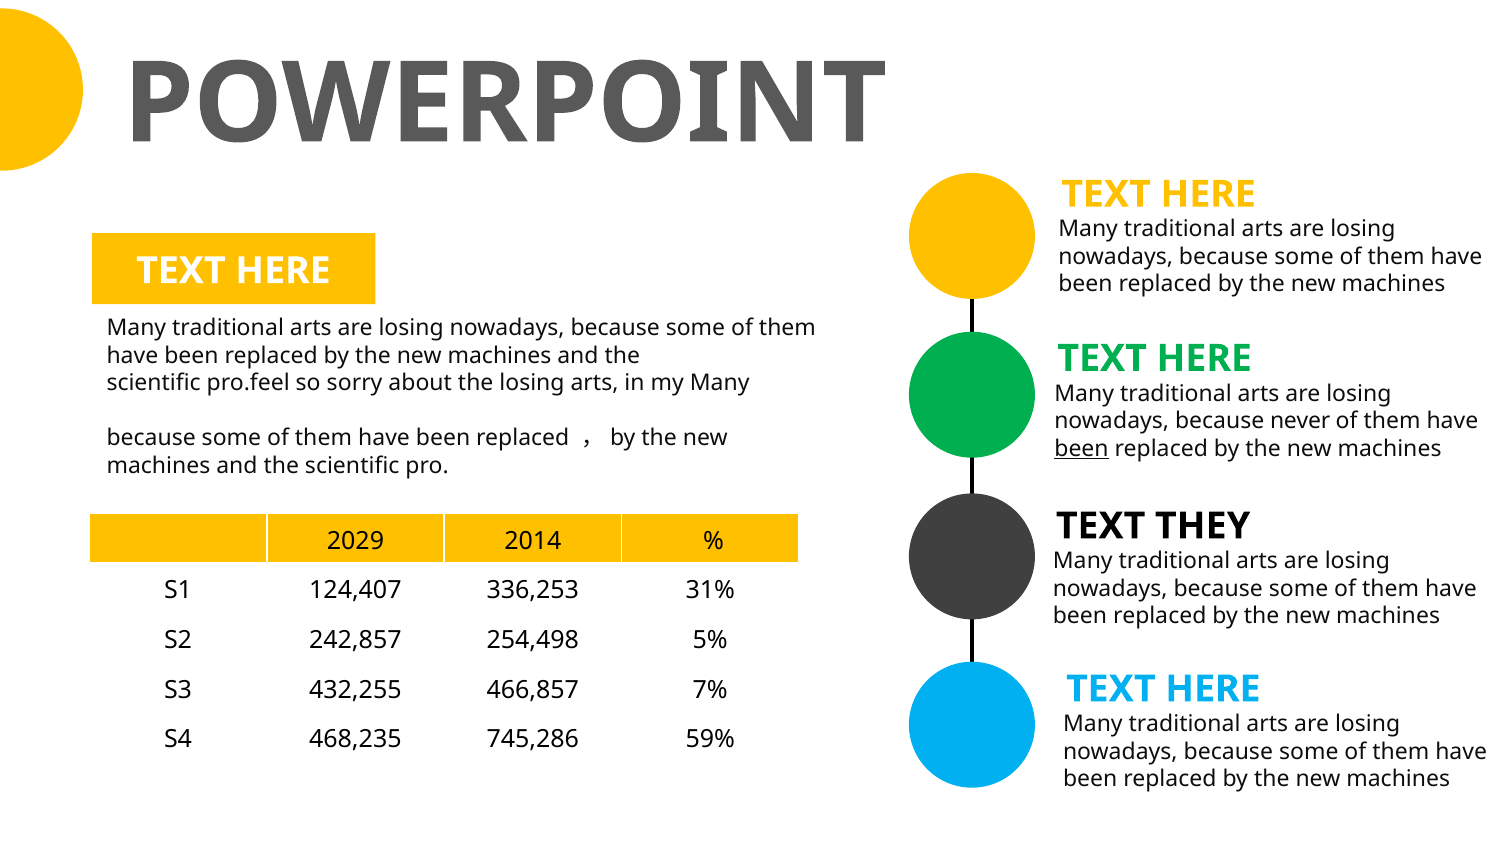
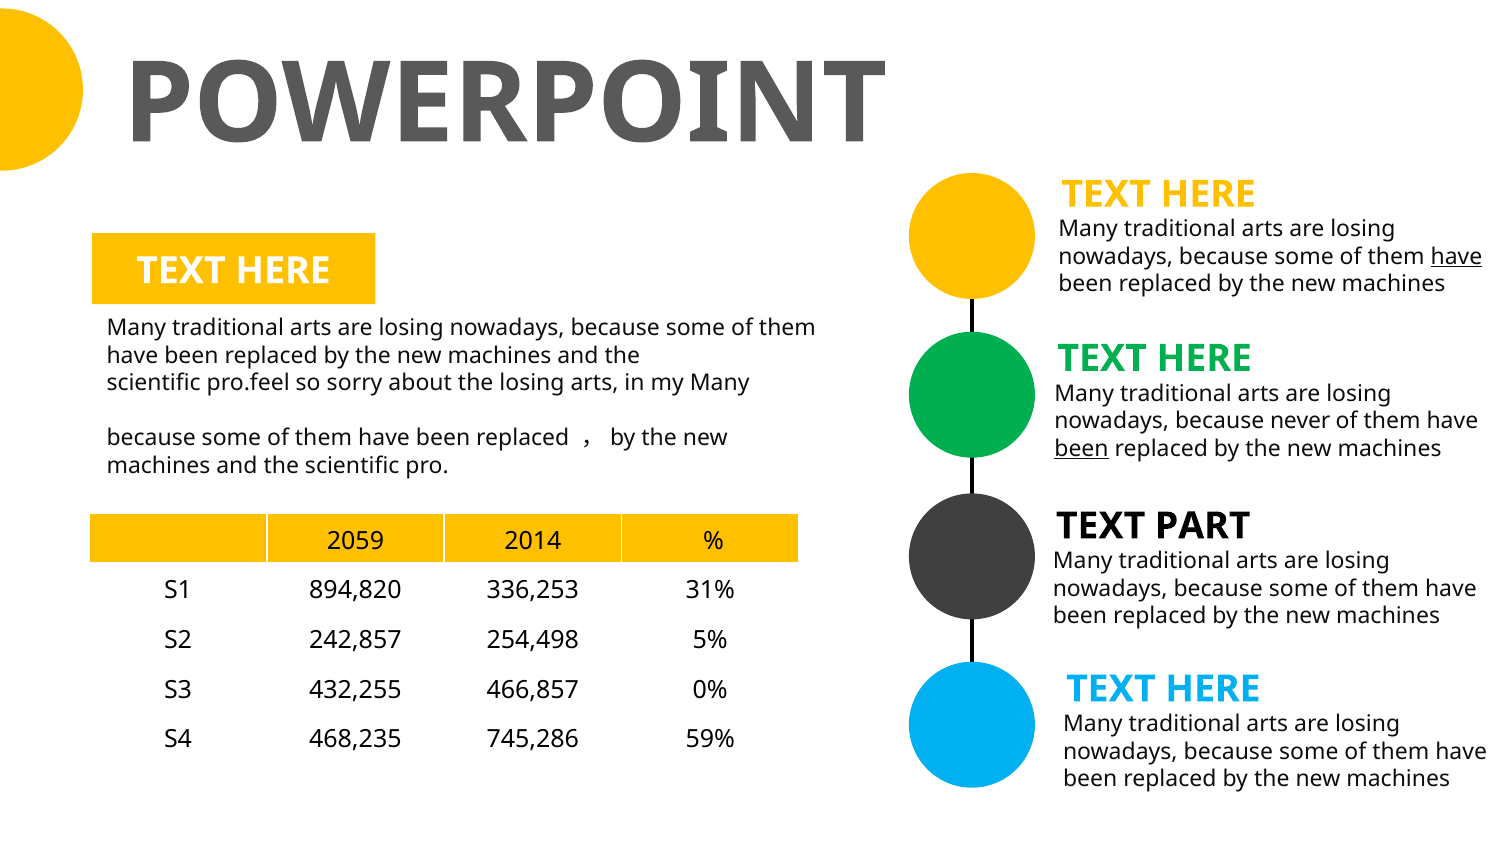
have underline: none -> present (1456, 257)
THEY: THEY -> PART (1203, 526)
2029: 2029 -> 2059 (356, 541)
124,407: 124,407 -> 894,820 (355, 591)
7%: 7% -> 0% (710, 690)
